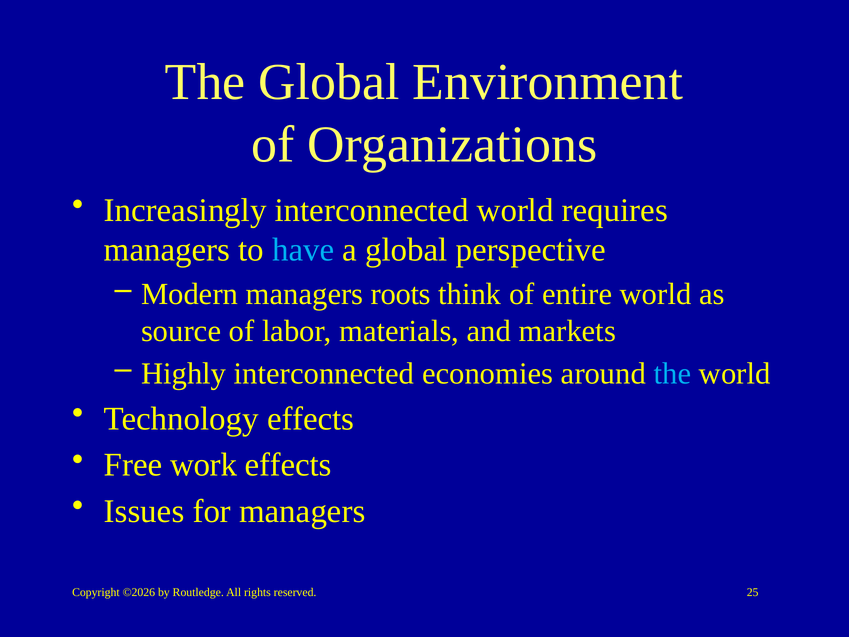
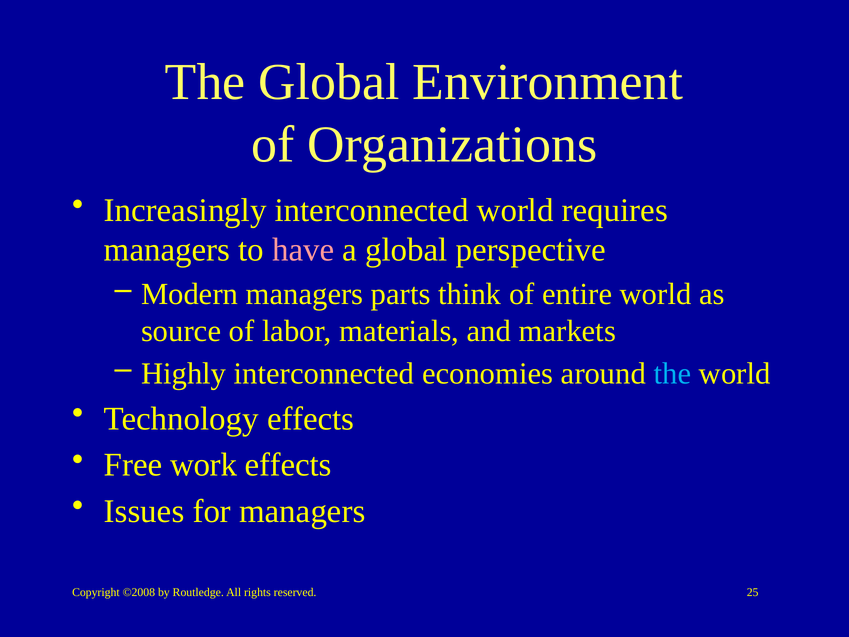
have colour: light blue -> pink (303, 250)
roots: roots -> parts (401, 294)
©2026: ©2026 -> ©2008 (139, 592)
